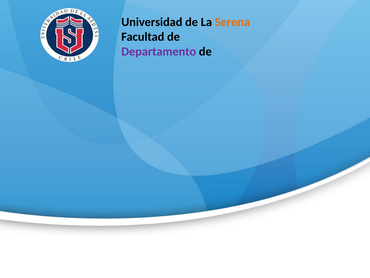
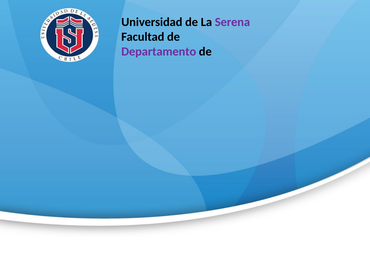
Serena colour: orange -> purple (232, 22)
